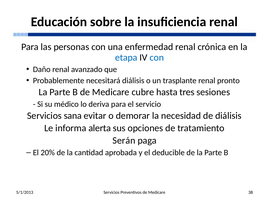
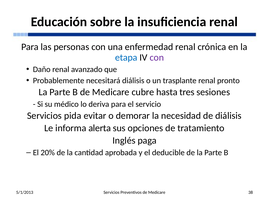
con colour: blue -> purple (157, 57)
sana: sana -> pida (73, 116)
Serán: Serán -> Inglés (124, 140)
